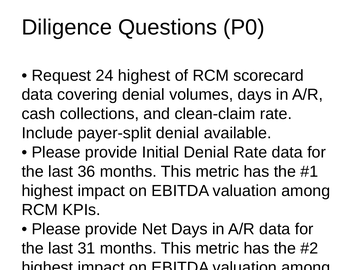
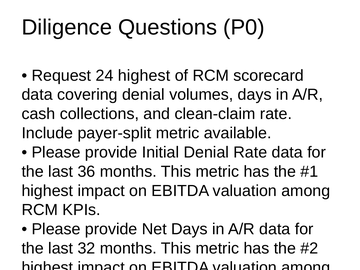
payer-split denial: denial -> metric (178, 133)
31: 31 -> 32 (86, 248)
